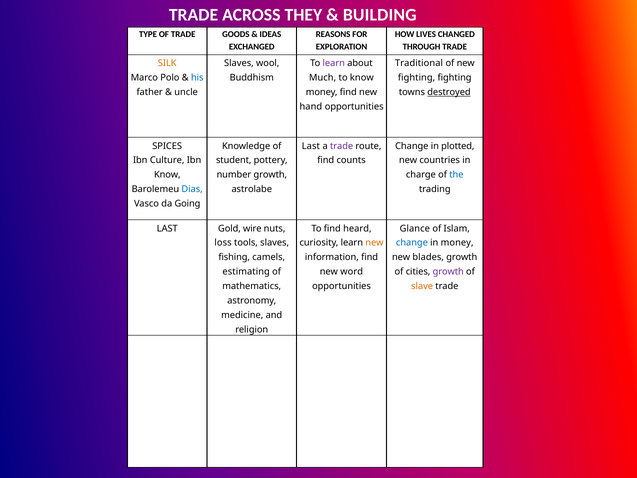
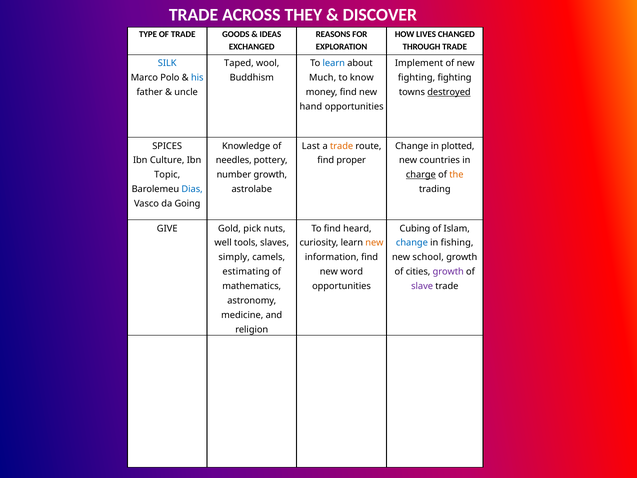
BUILDING: BUILDING -> DISCOVER (380, 15)
SILK colour: orange -> blue (167, 63)
Slaves: Slaves -> Taped (239, 63)
learn colour: purple -> blue (334, 63)
Traditional: Traditional -> Implement (419, 63)
trade colour: purple -> orange (342, 146)
student: student -> needles (234, 160)
counts: counts -> proper (351, 160)
Know: Know -> Topic (167, 175)
charge underline: none -> present (421, 175)
the colour: blue -> orange (456, 175)
LAST: LAST -> GIVE (167, 228)
wire: wire -> pick (252, 228)
Glance: Glance -> Cubing (415, 228)
loss: loss -> well (223, 243)
in money: money -> fishing (457, 243)
fishing: fishing -> simply (234, 257)
blades: blades -> school (428, 257)
slave colour: orange -> purple (422, 286)
